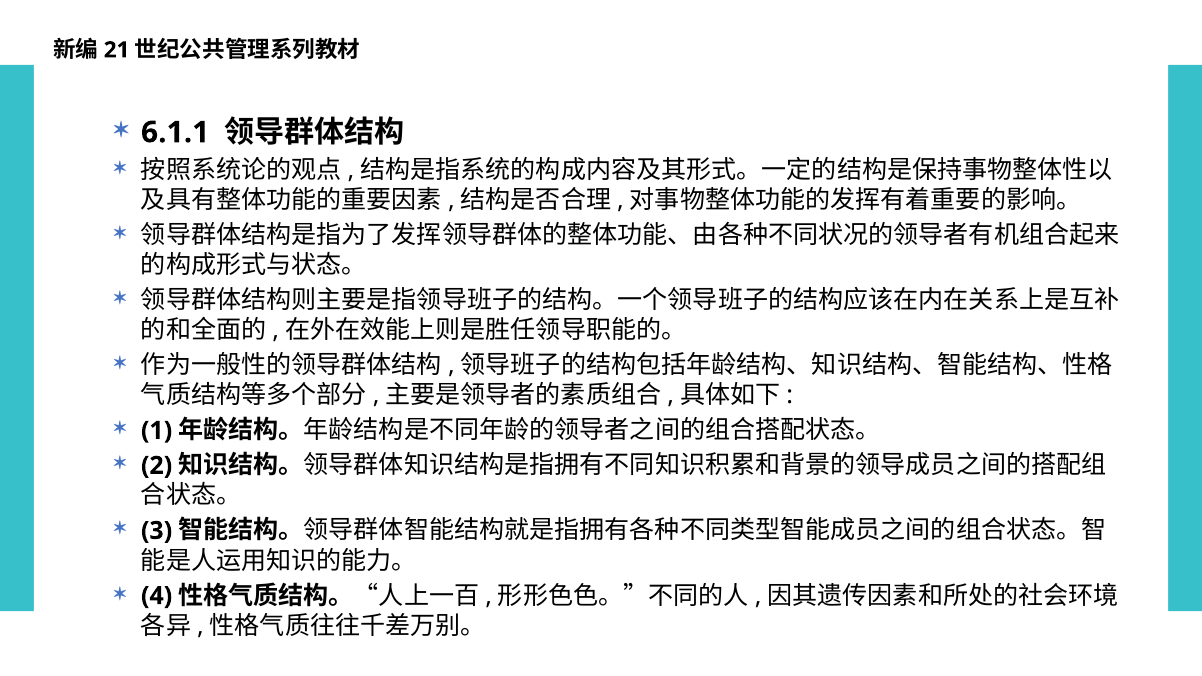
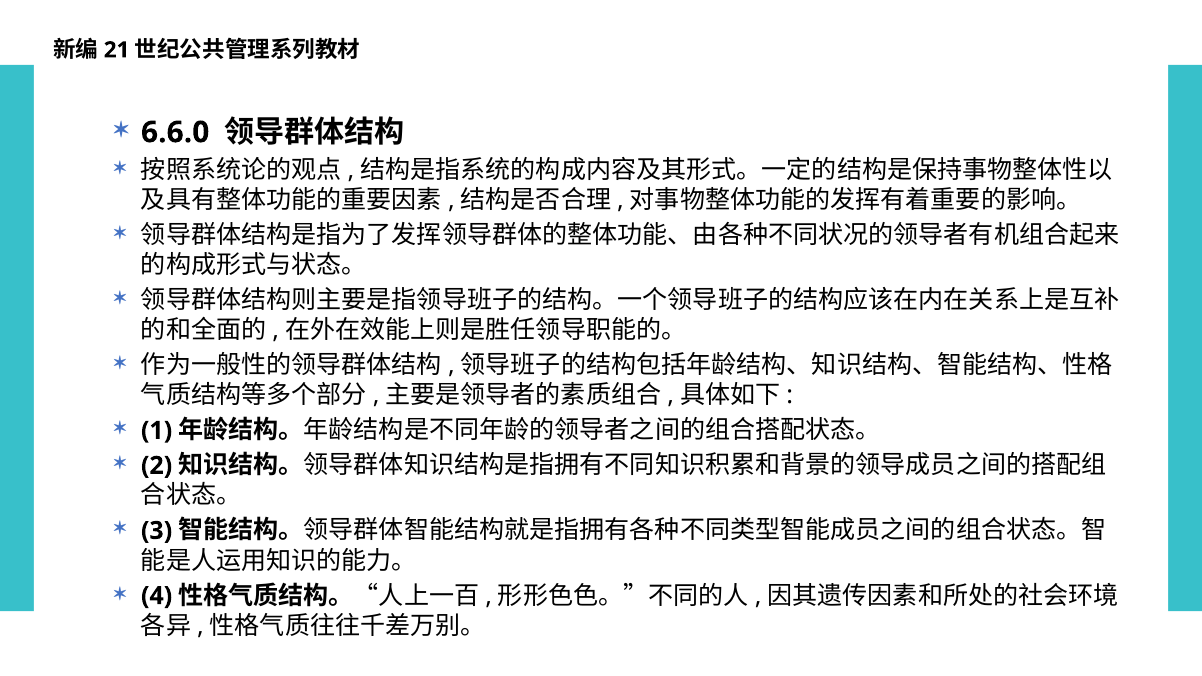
6.1.1: 6.1.1 -> 6.6.0 (175, 132)
